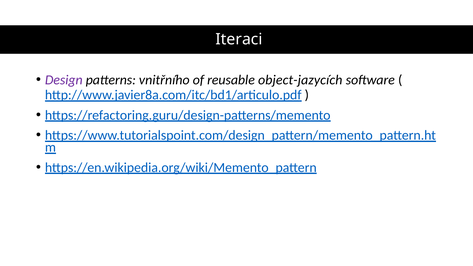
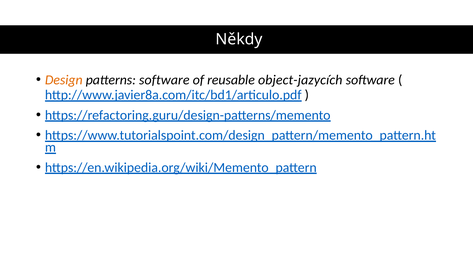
Iteraci: Iteraci -> Někdy (239, 39)
Design colour: purple -> orange (64, 80)
patterns vnitřního: vnitřního -> software (164, 80)
